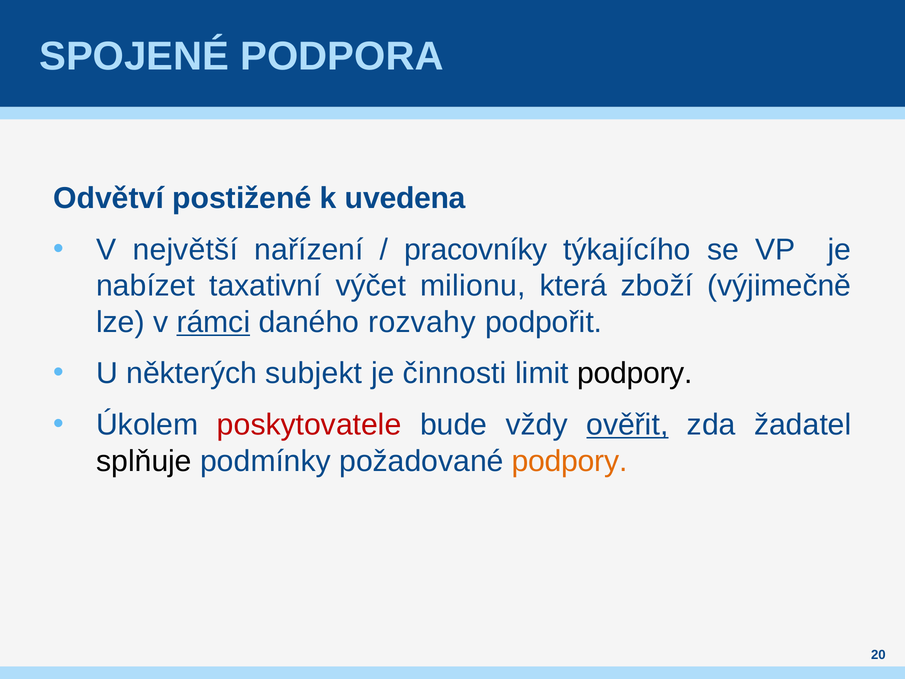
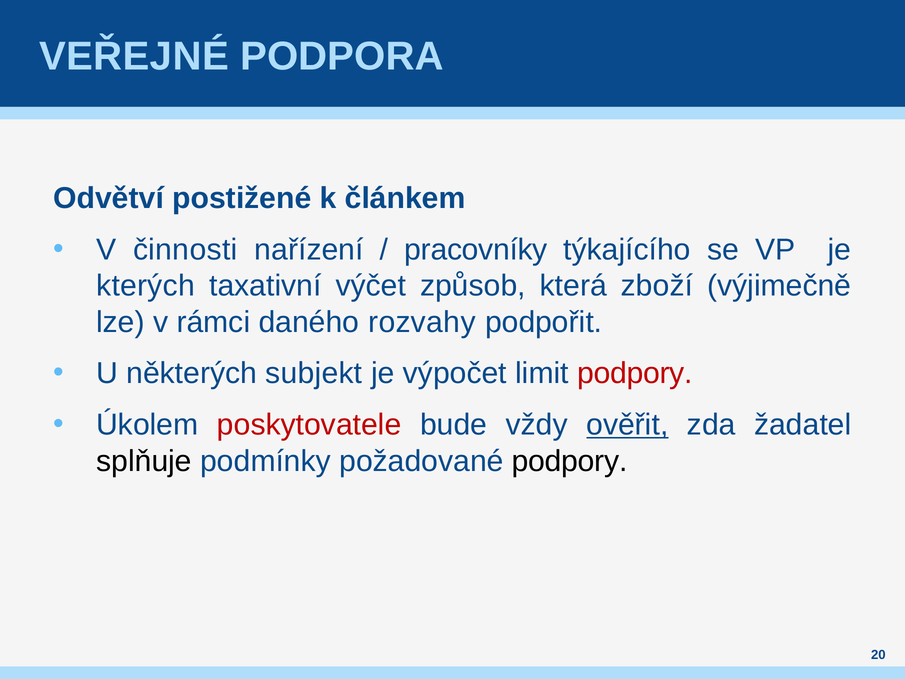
SPOJENÉ: SPOJENÉ -> VEŘEJNÉ (134, 56)
uvedena: uvedena -> článkem (405, 198)
největší: největší -> činnosti (185, 250)
nabízet: nabízet -> kterých (146, 286)
milionu: milionu -> způsob (473, 286)
rámci underline: present -> none (213, 322)
činnosti: činnosti -> výpočet (455, 373)
podpory colour: black -> red (635, 373)
podpory colour: orange -> black (570, 461)
